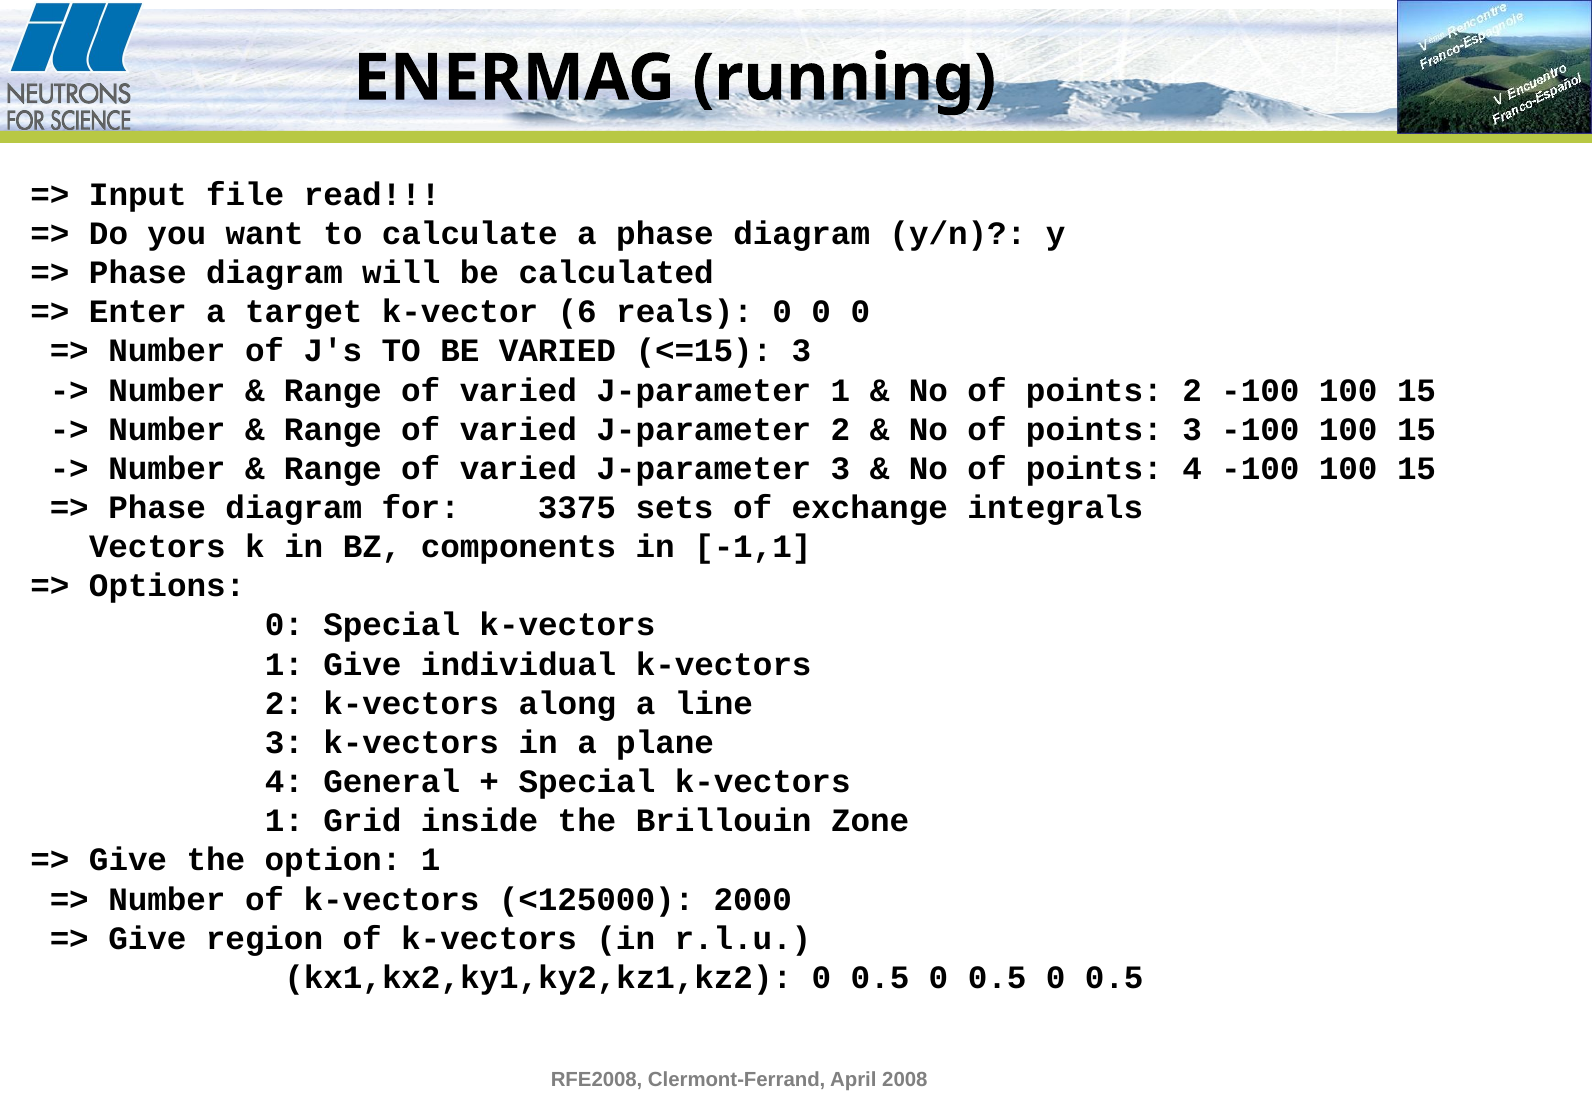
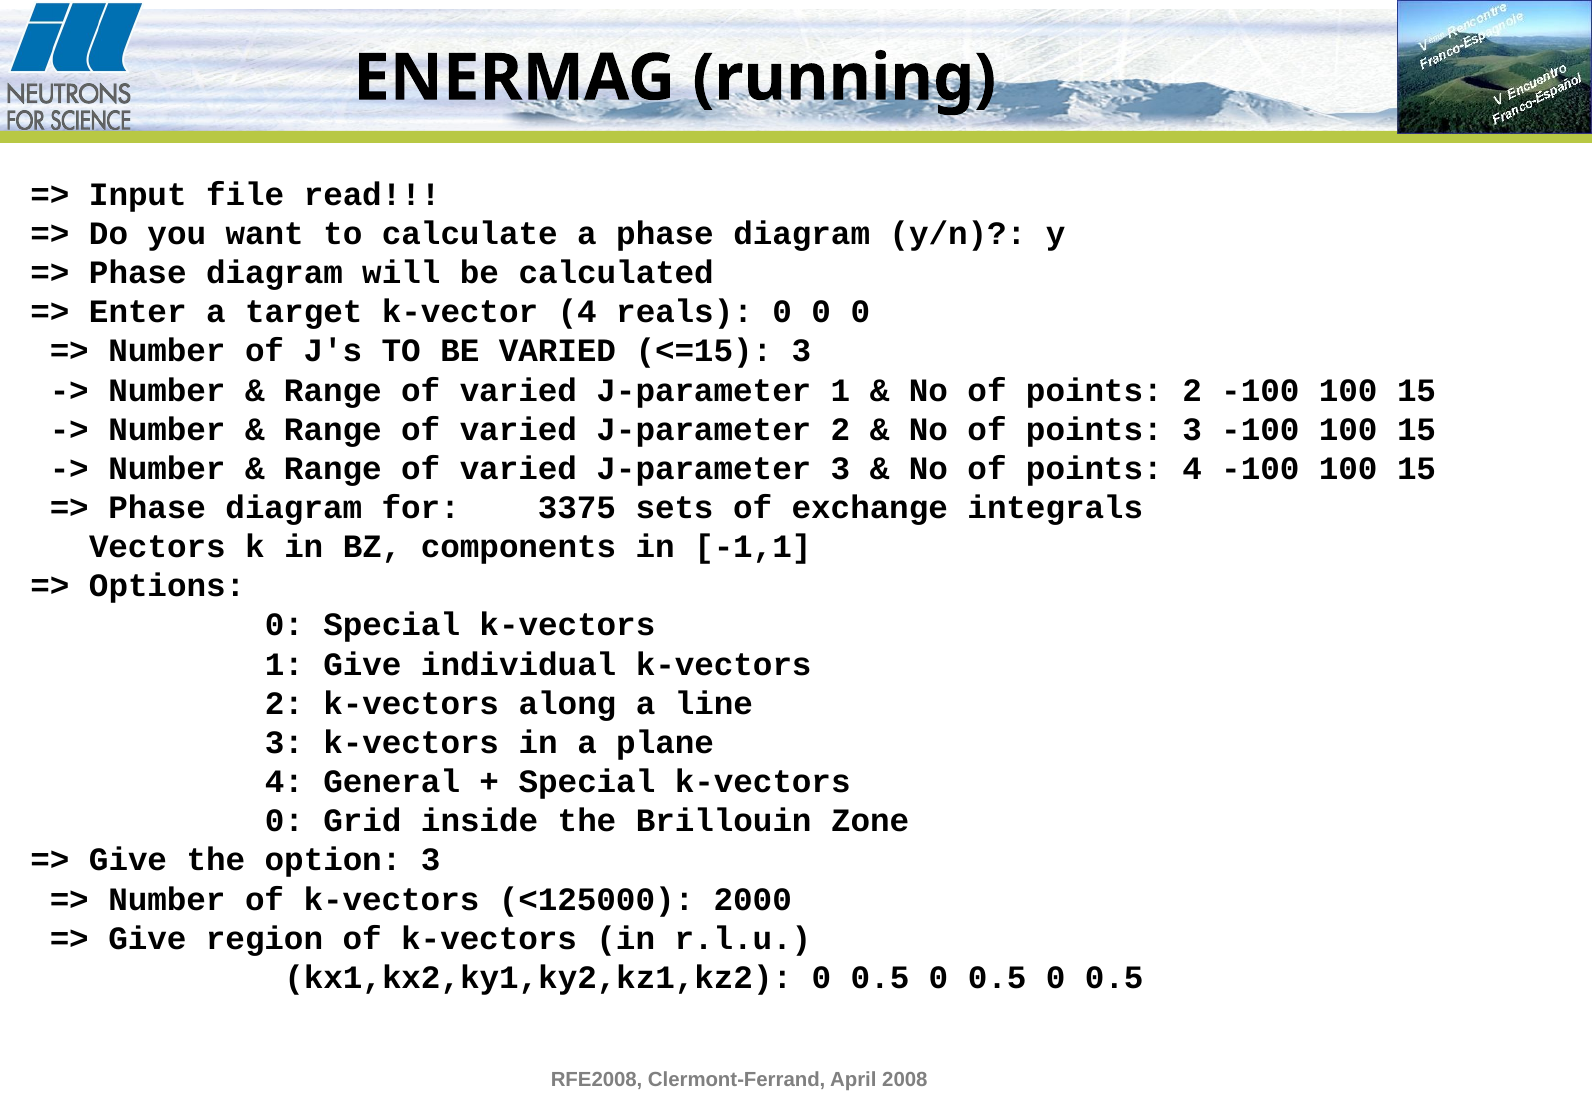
k-vector 6: 6 -> 4 (577, 312)
1: 1 -> 0 (284, 821)
option 1: 1 -> 3 (431, 860)
